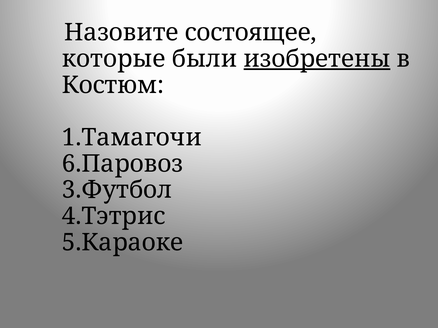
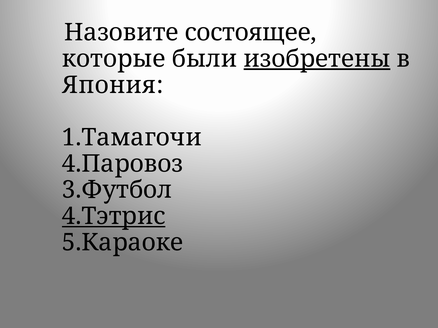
Костюм: Костюм -> Япония (113, 85)
6.Паровоз: 6.Паровоз -> 4.Паровоз (122, 164)
4.Тэтрис underline: none -> present (114, 217)
